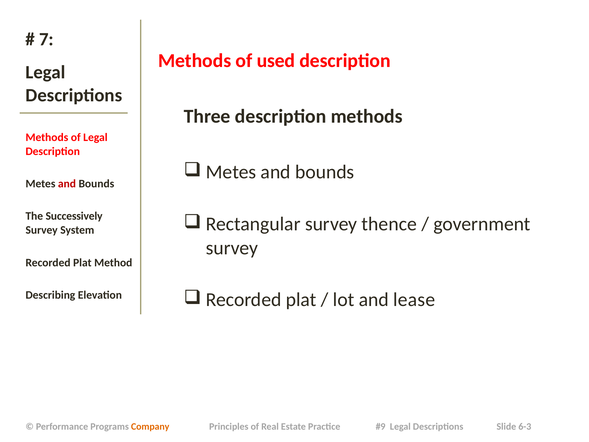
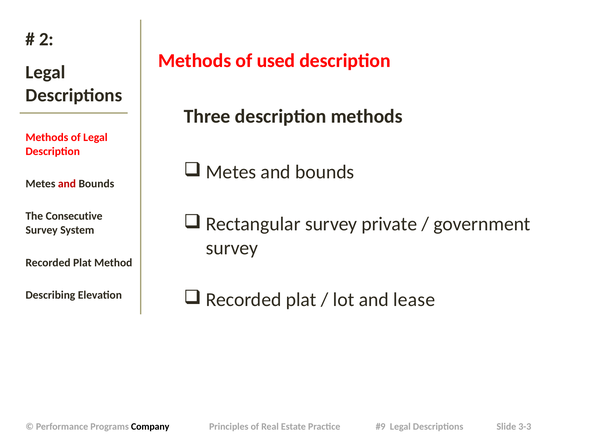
7: 7 -> 2 (46, 39)
Successively: Successively -> Consecutive (74, 216)
thence: thence -> private (389, 224)
Company colour: orange -> black (150, 426)
6-3: 6-3 -> 3-3 (525, 426)
